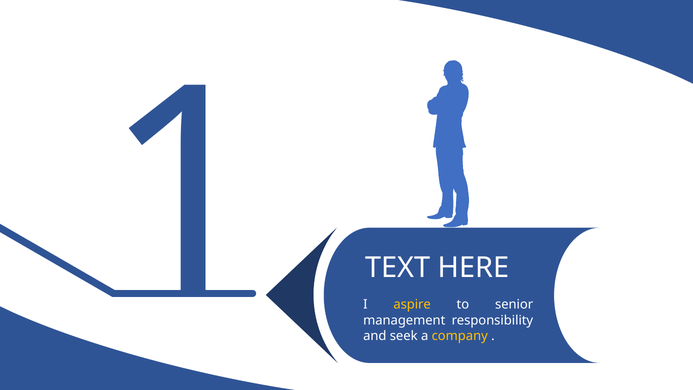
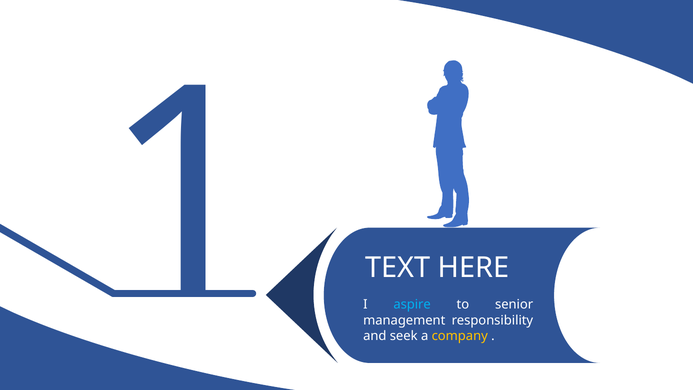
aspire colour: yellow -> light blue (412, 304)
